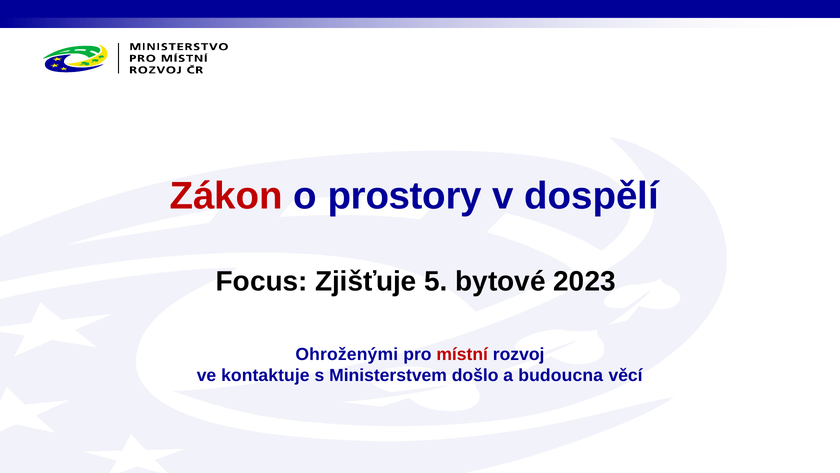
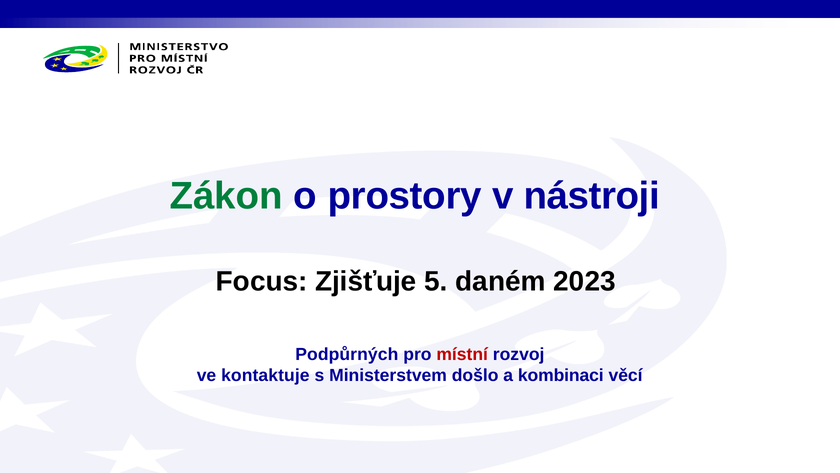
Zákon colour: red -> green (226, 196)
dospělí: dospělí -> nástroji (592, 196)
bytové: bytové -> daném (500, 281)
Ohroženými: Ohroženými -> Podpůrných (347, 354)
budoucna: budoucna -> kombinaci (561, 375)
